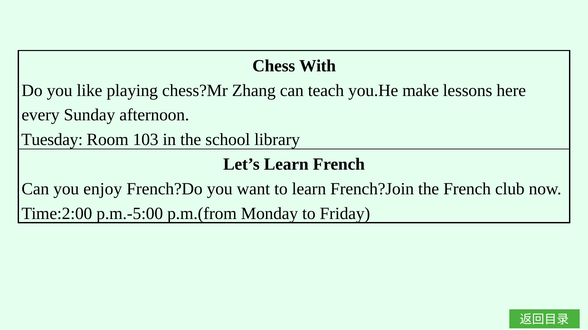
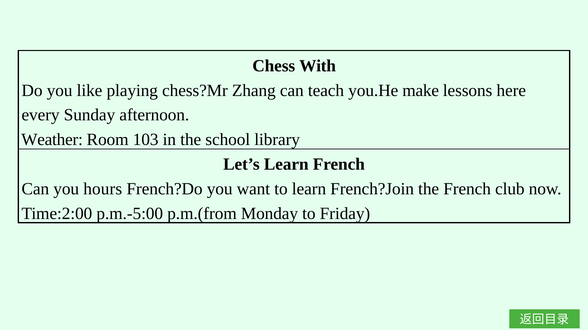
Tuesday: Tuesday -> Weather (52, 140)
enjoy: enjoy -> hours (103, 189)
